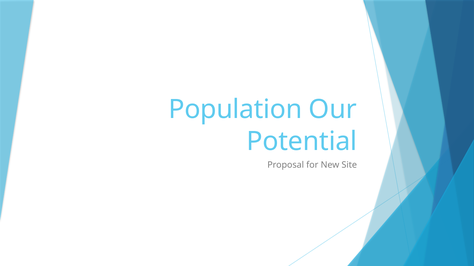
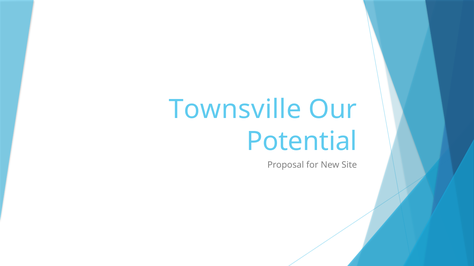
Population: Population -> Townsville (235, 110)
